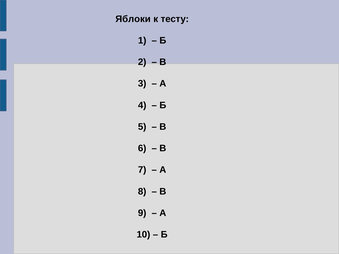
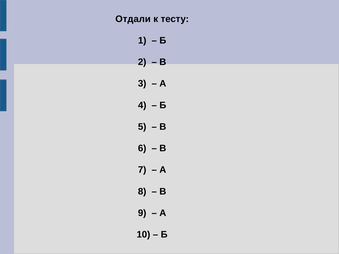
Яблоки: Яблоки -> Отдали (133, 19)
